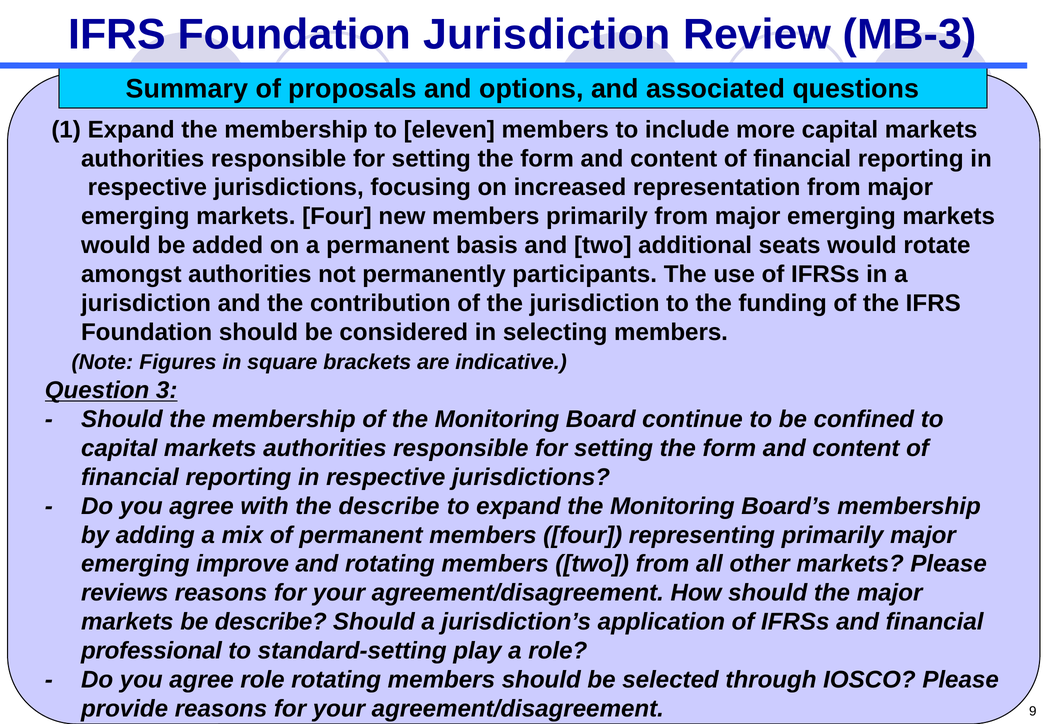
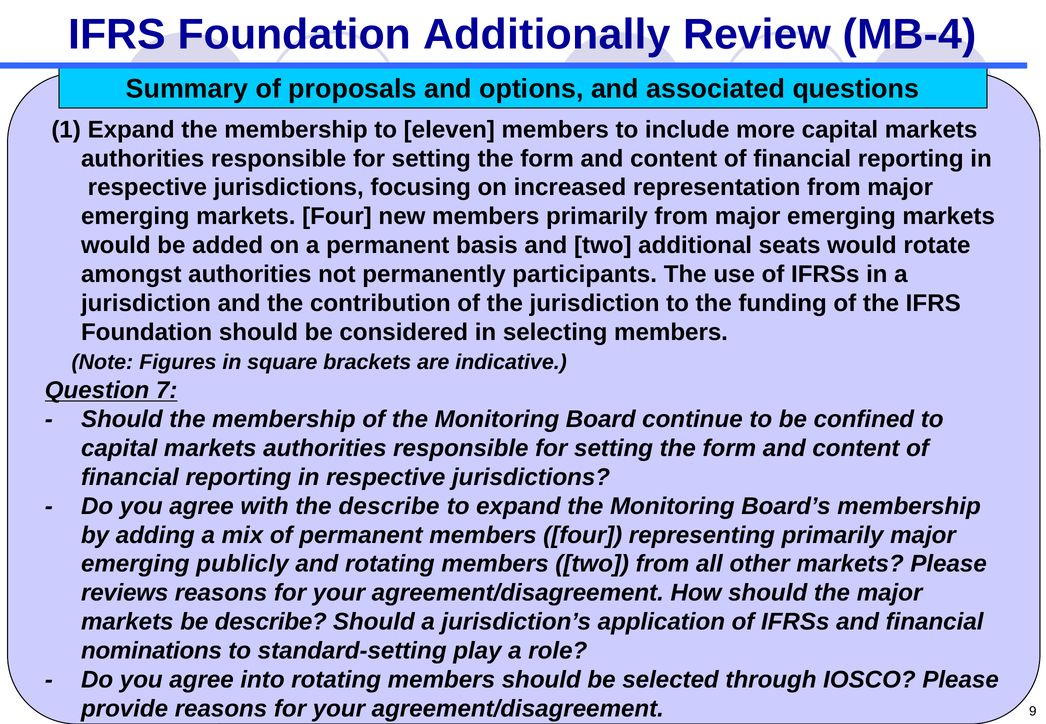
Foundation Jurisdiction: Jurisdiction -> Additionally (547, 35)
MB-3: MB-3 -> MB-4 (910, 35)
3: 3 -> 7 (167, 390)
improve: improve -> publicly (242, 564)
professional: professional -> nominations (151, 651)
agree role: role -> into (262, 680)
